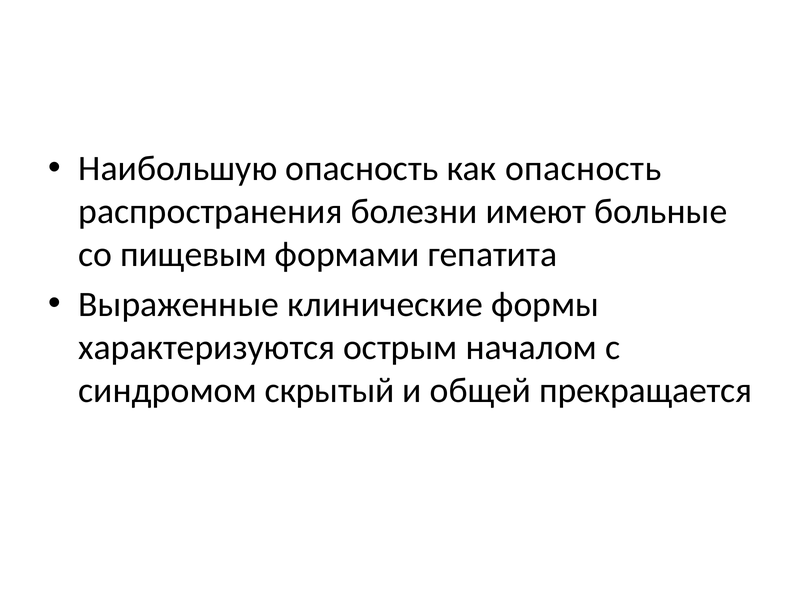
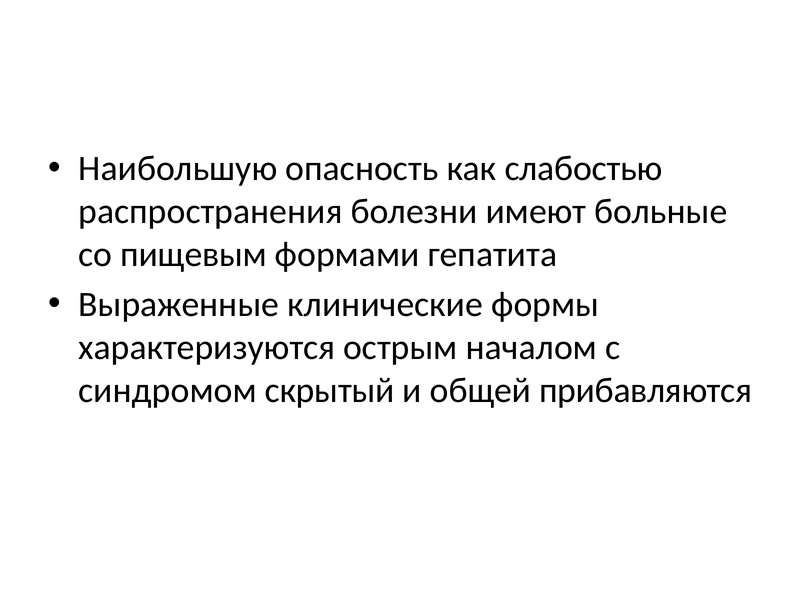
как опасность: опасность -> слабостью (584, 169)
прекращается: прекращается -> прибавляются (646, 390)
